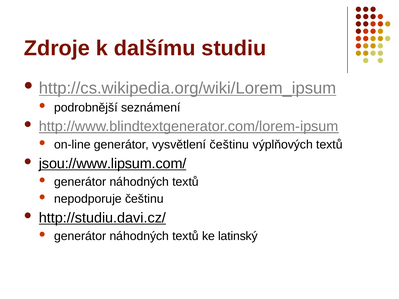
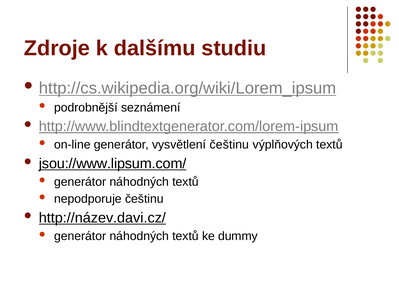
http://studiu.davi.cz/: http://studiu.davi.cz/ -> http://název.davi.cz/ (102, 218)
latinský: latinský -> dummy (238, 236)
